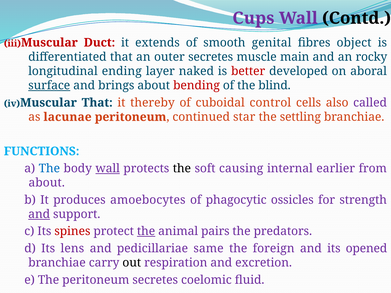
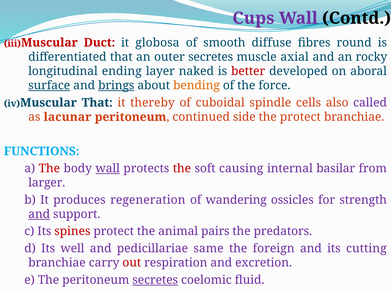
extends: extends -> globosa (157, 43)
genital: genital -> diffuse (272, 43)
object: object -> round (354, 43)
main: main -> axial (295, 57)
brings underline: none -> present (116, 86)
bending colour: red -> orange (196, 86)
blind: blind -> force (274, 86)
control: control -> spindle (270, 103)
lacunae: lacunae -> lacunar (68, 117)
star: star -> side (244, 117)
the settling: settling -> protect (300, 117)
The colour: blue -> red (49, 169)
the colour: black -> red (182, 169)
earlier: earlier -> basilar (336, 169)
about: about -> larger (47, 183)
amoebocytes: amoebocytes -> regeneration (148, 200)
phagocytic: phagocytic -> wandering (236, 200)
the underline: present -> none (146, 232)
lens: lens -> well (72, 249)
opened: opened -> cutting (366, 249)
out colour: black -> red (132, 263)
secretes underline: none -> present (155, 280)
